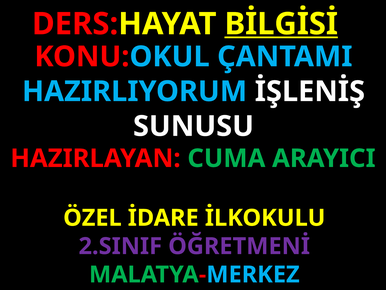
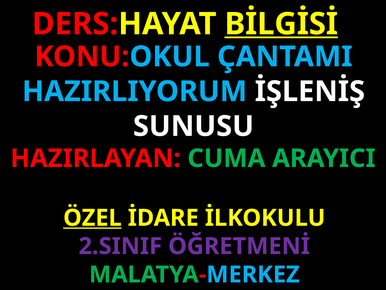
ÖZEL underline: none -> present (92, 218)
